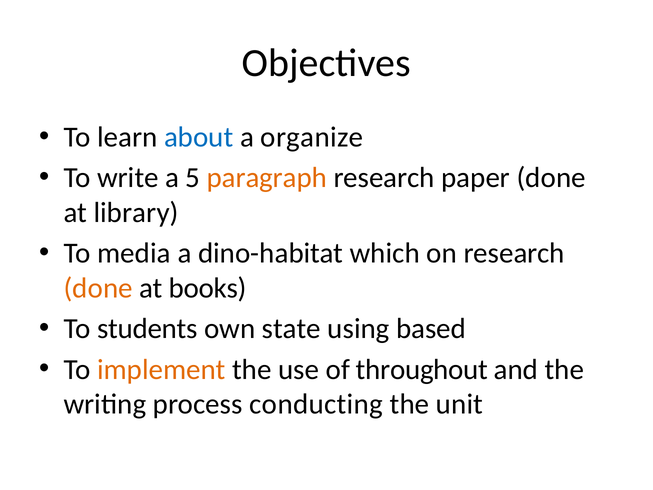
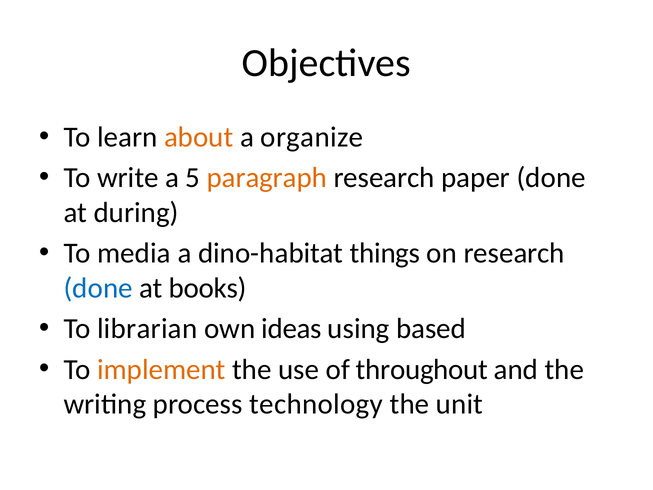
about colour: blue -> orange (199, 137)
library: library -> during (136, 212)
which: which -> things (385, 253)
done colour: orange -> blue (98, 288)
students: students -> librarian (147, 329)
state: state -> ideas (291, 329)
conducting: conducting -> technology (316, 404)
